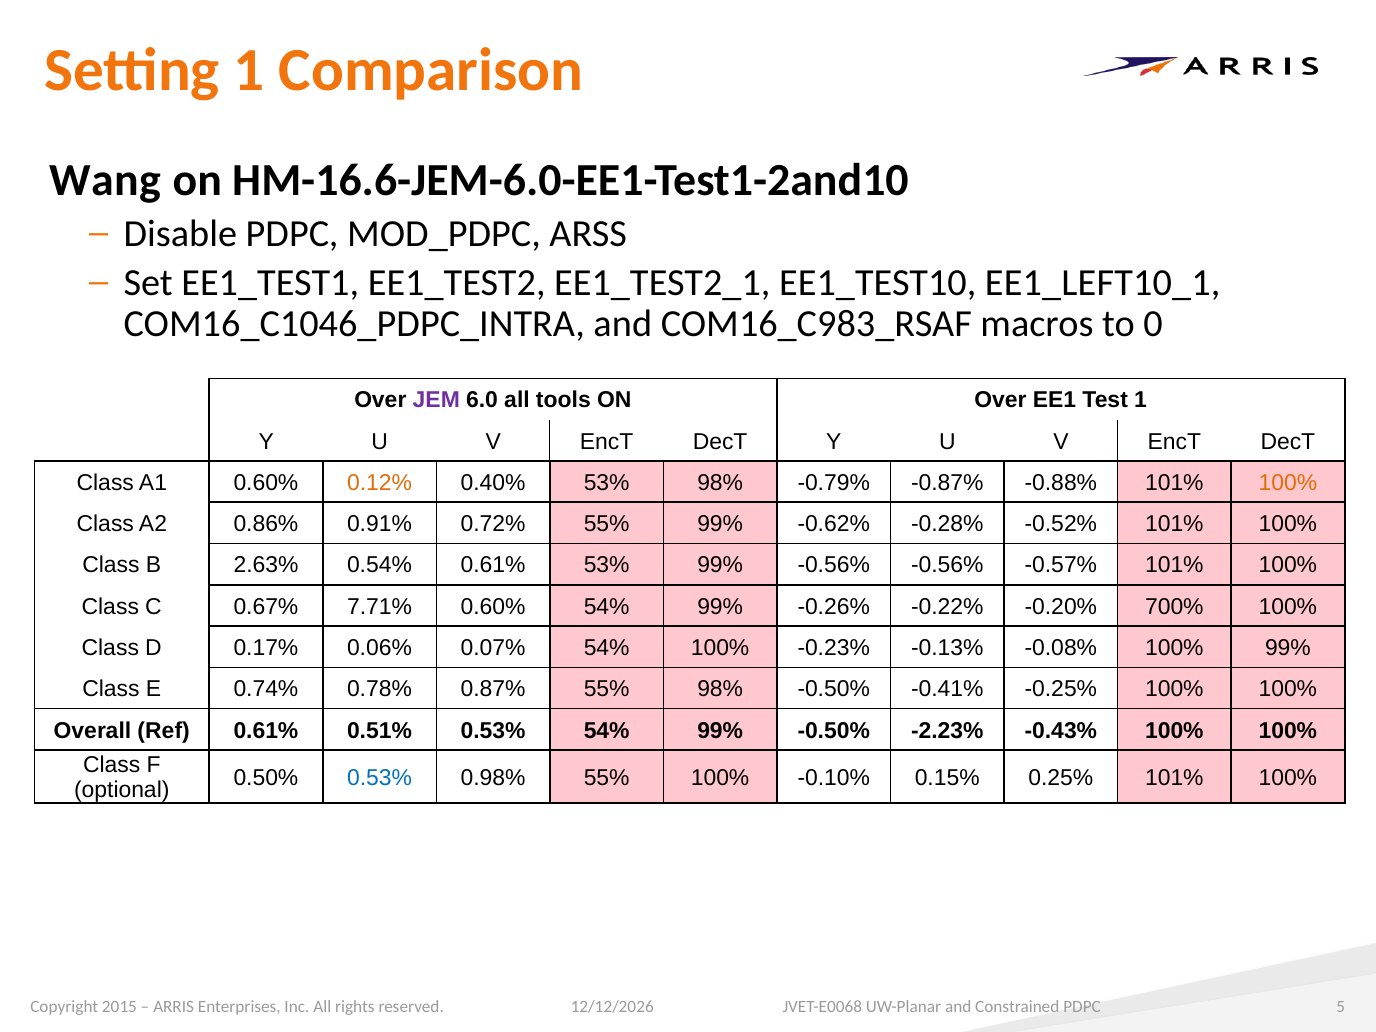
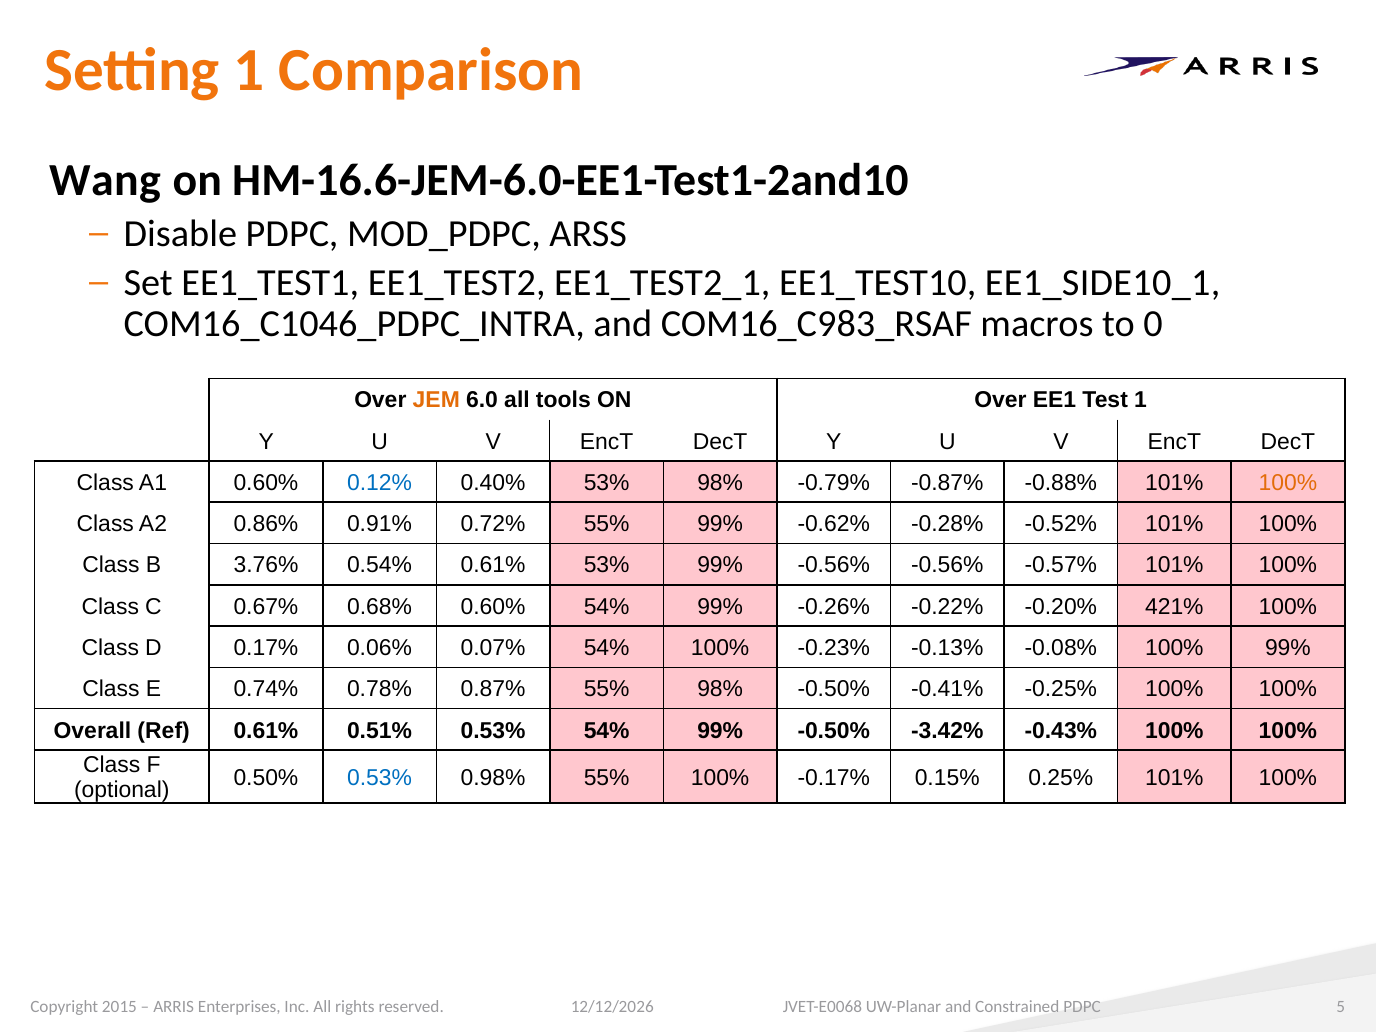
EE1_LEFT10_1: EE1_LEFT10_1 -> EE1_SIDE10_1 (1103, 283)
JEM colour: purple -> orange (436, 400)
0.12% colour: orange -> blue (380, 483)
2.63%: 2.63% -> 3.76% (266, 565)
7.71%: 7.71% -> 0.68% (380, 607)
700%: 700% -> 421% (1174, 607)
-2.23%: -2.23% -> -3.42% (947, 730)
-0.10%: -0.10% -> -0.17% (834, 777)
